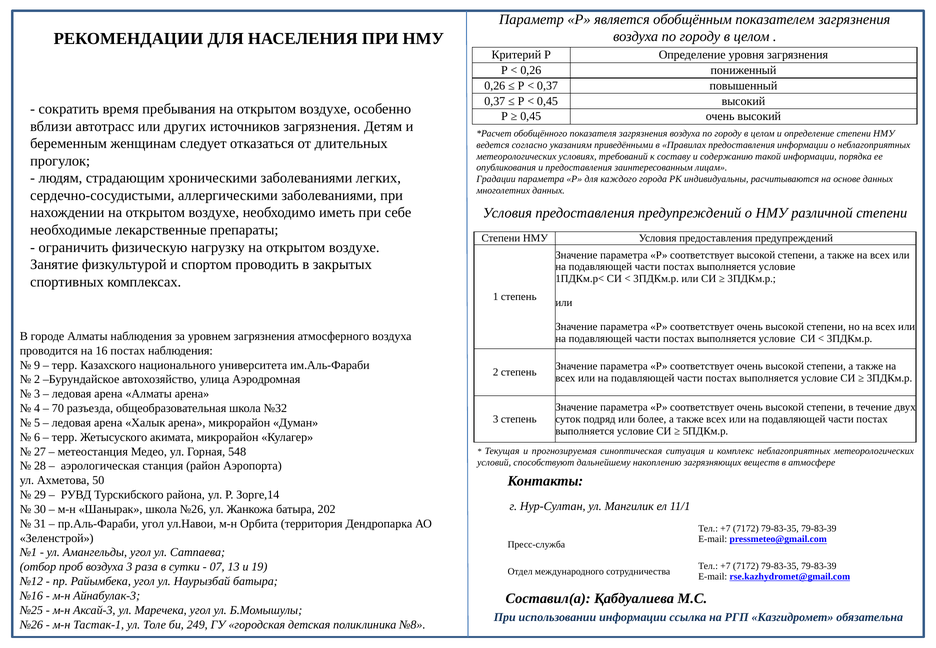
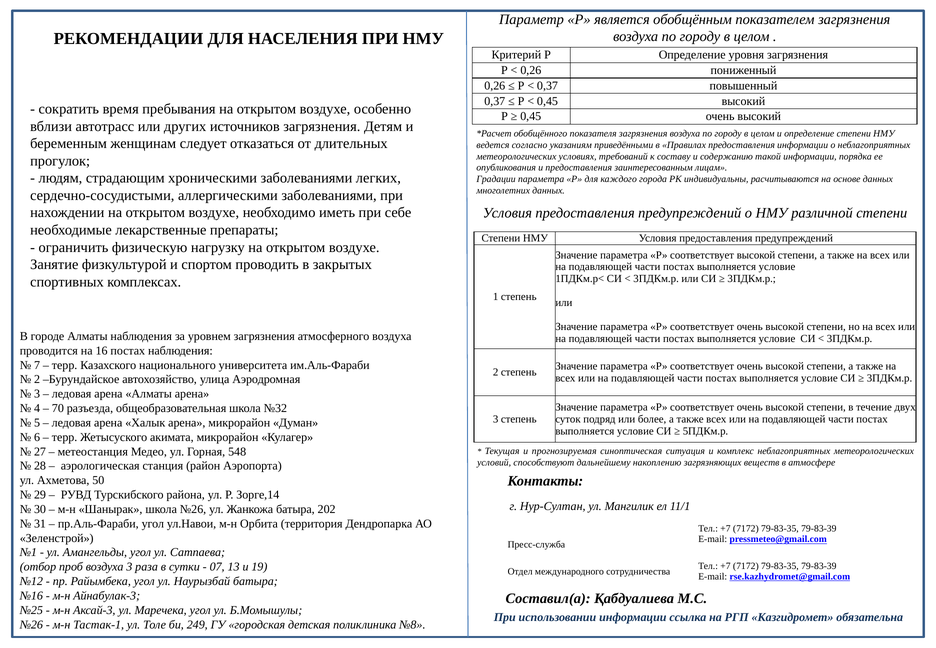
9: 9 -> 7 (37, 365)
